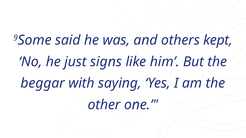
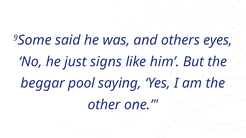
kept: kept -> eyes (218, 40)
with: with -> pool (82, 83)
